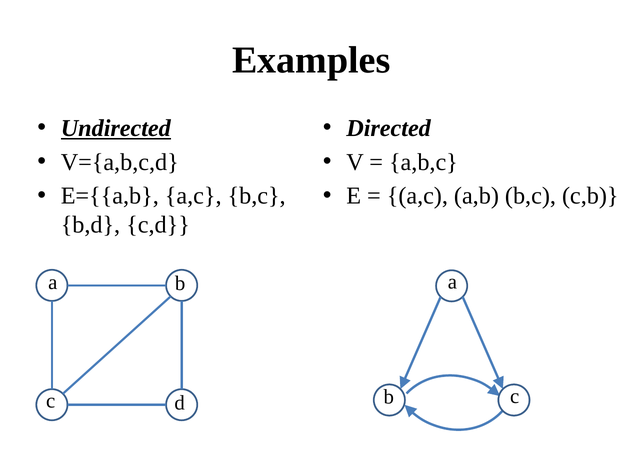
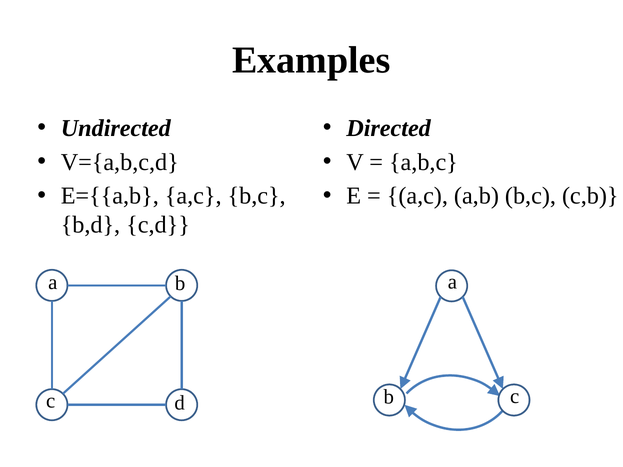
Undirected underline: present -> none (116, 128)
